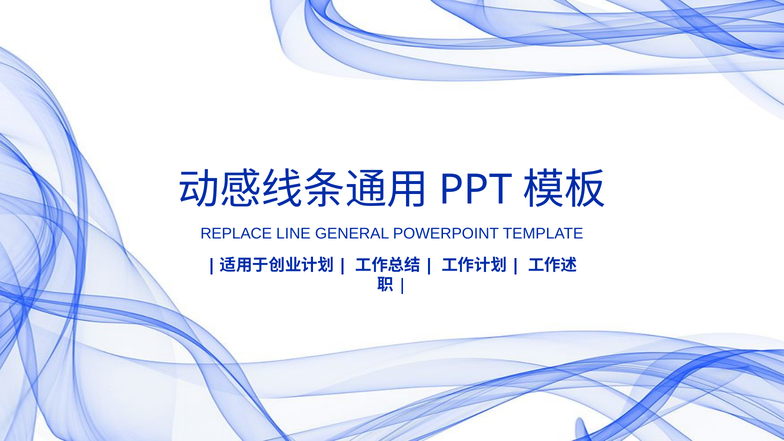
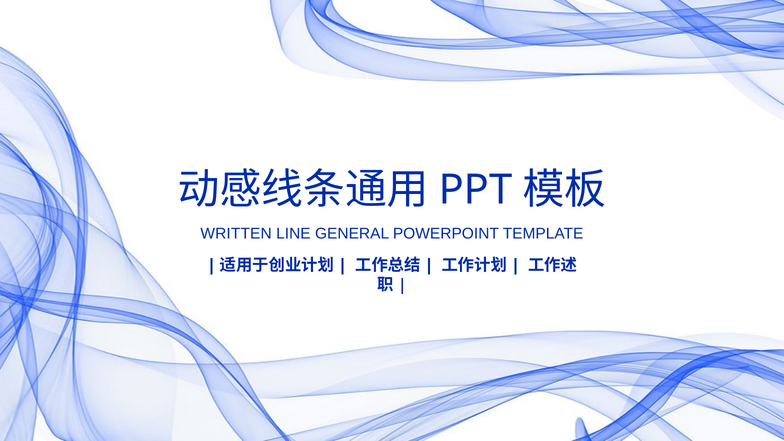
REPLACE: REPLACE -> WRITTEN (236, 234)
